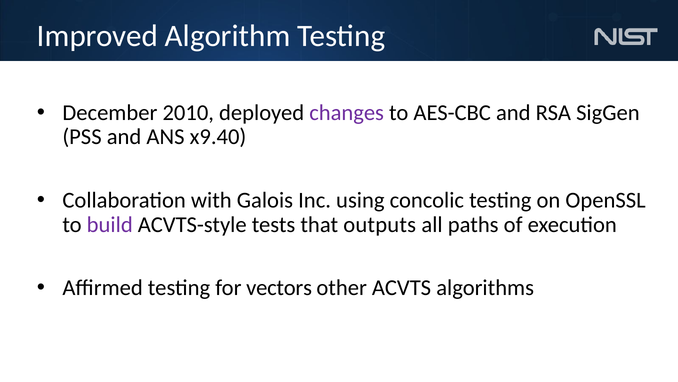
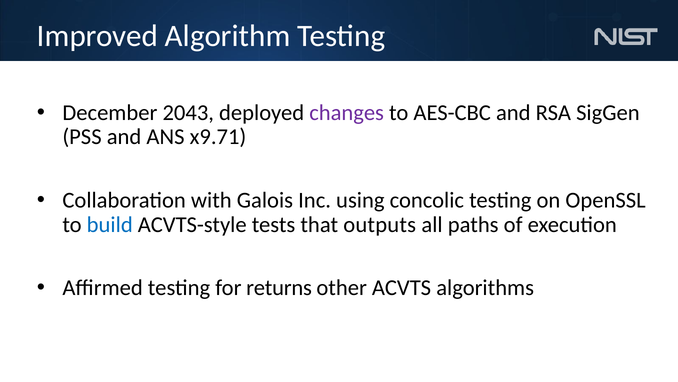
2010: 2010 -> 2043 (188, 112)
x9.40: x9.40 -> x9.71 (218, 137)
build colour: purple -> blue (110, 224)
vectors: vectors -> returns (279, 287)
